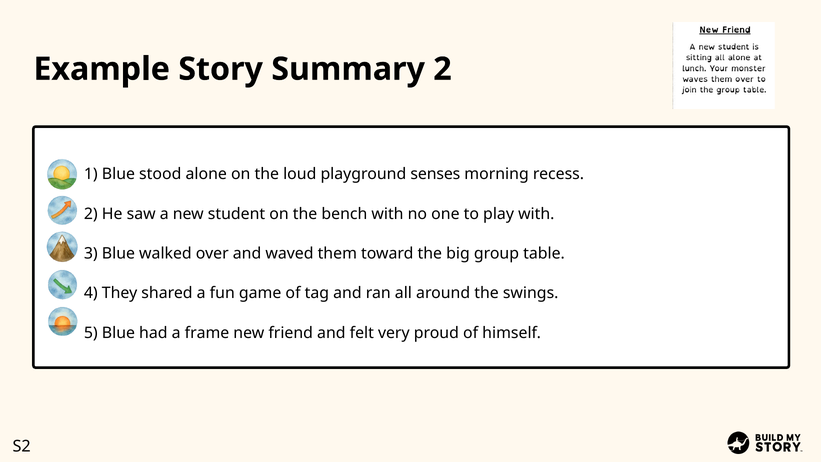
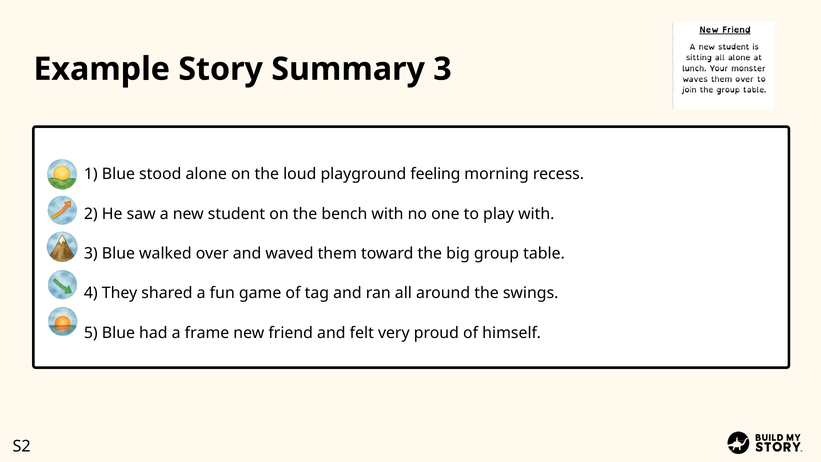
Summary 2: 2 -> 3 (442, 69)
senses: senses -> feeling (435, 174)
